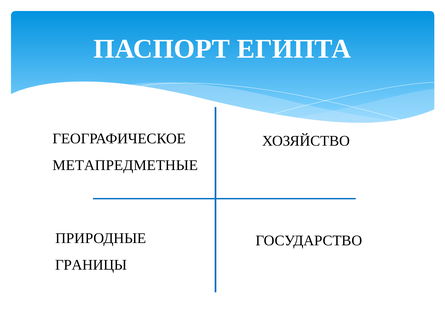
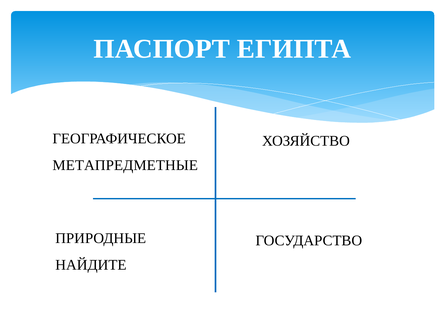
ГРАНИЦЫ: ГРАНИЦЫ -> НАЙДИТЕ (91, 265)
